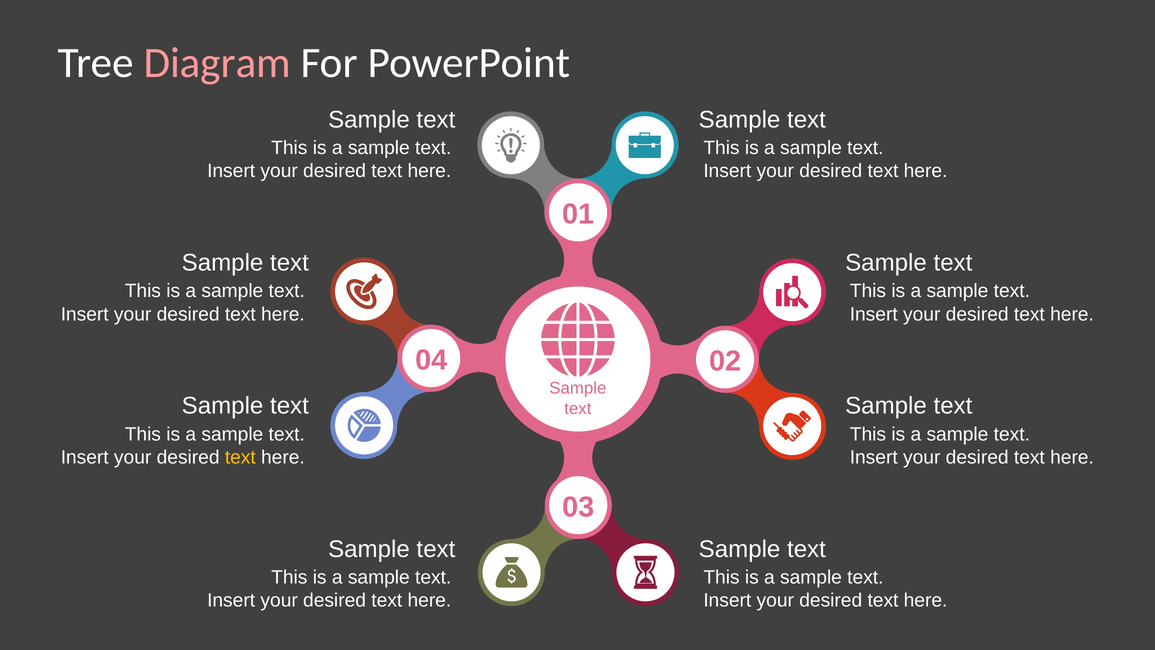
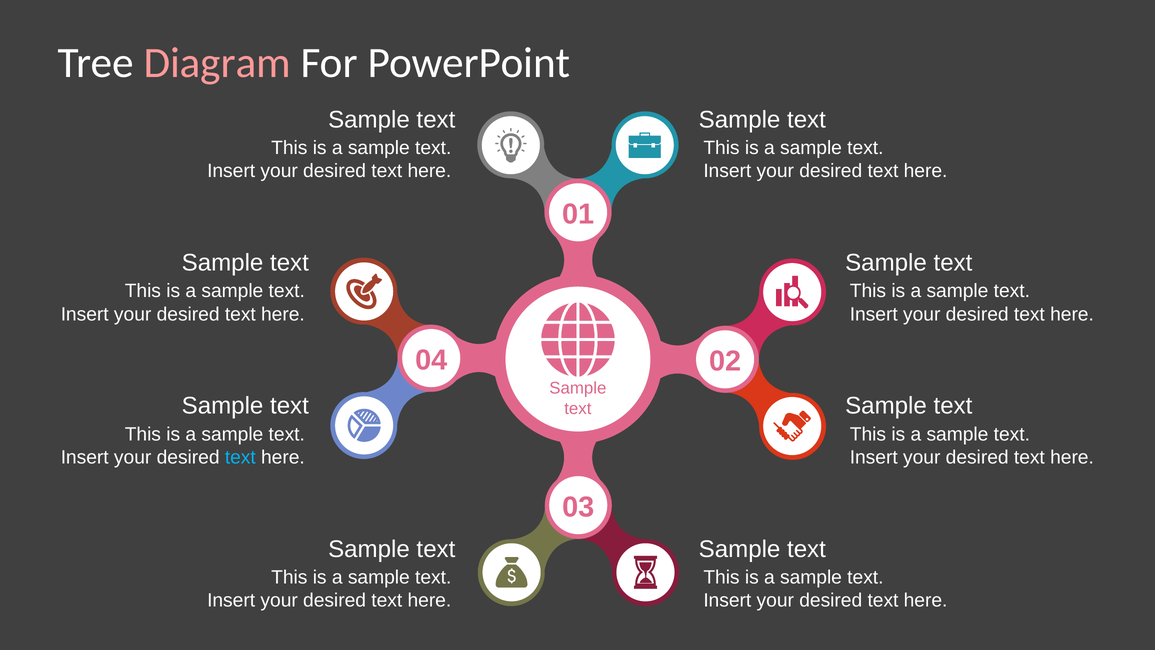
text colour: yellow -> light blue (240, 457)
